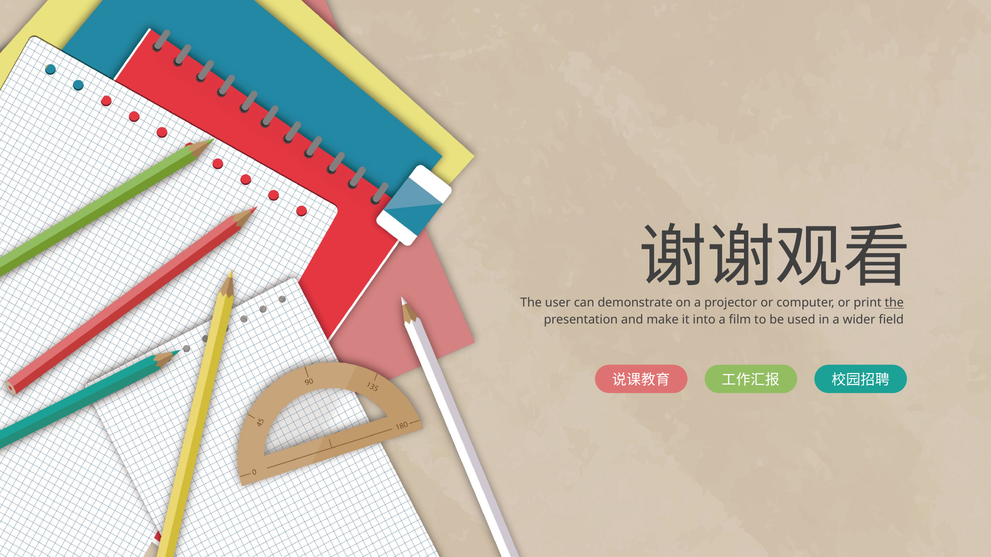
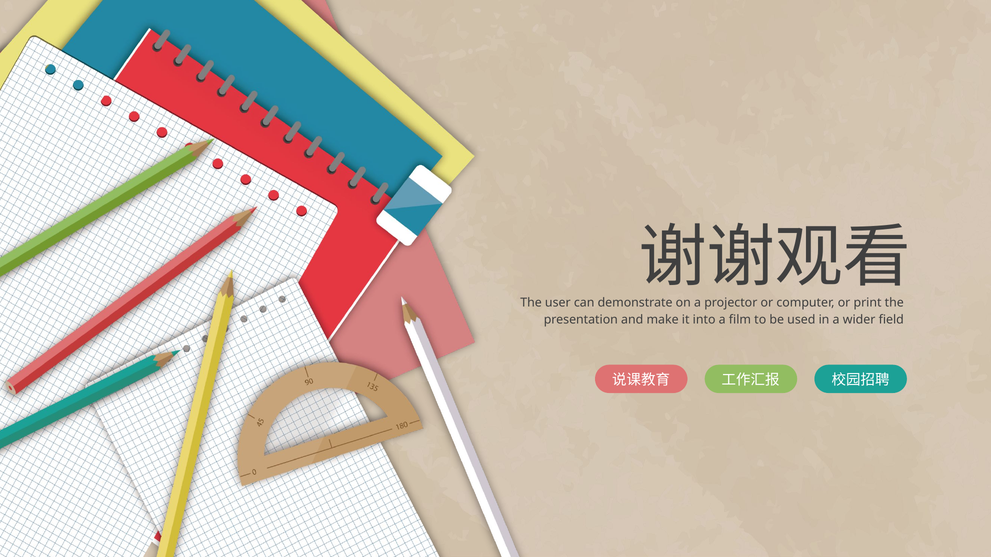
the underline: present -> none (894, 303)
